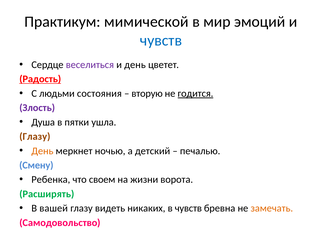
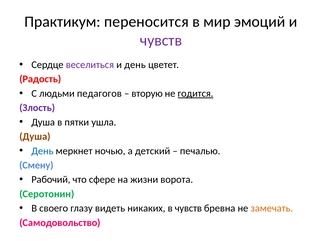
мимической: мимической -> переносится (146, 22)
чувств colour: blue -> purple (161, 41)
Радость underline: present -> none (40, 79)
состояния: состояния -> педагогов (99, 94)
Глазу: Глазу -> Душа (35, 137)
День colour: orange -> blue (42, 151)
Ребенка: Ребенка -> Рабочий (51, 180)
своем: своем -> сфере (102, 180)
Расширять: Расширять -> Серотонин (47, 194)
вашей: вашей -> своего (54, 209)
